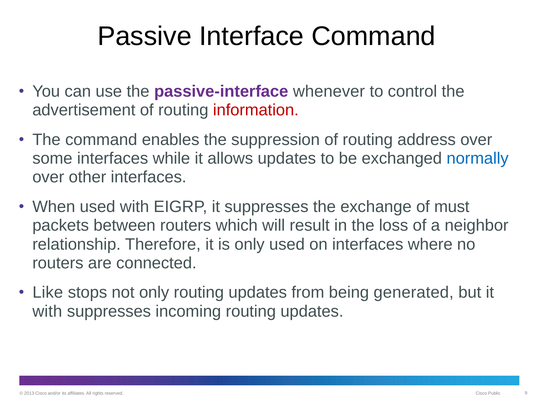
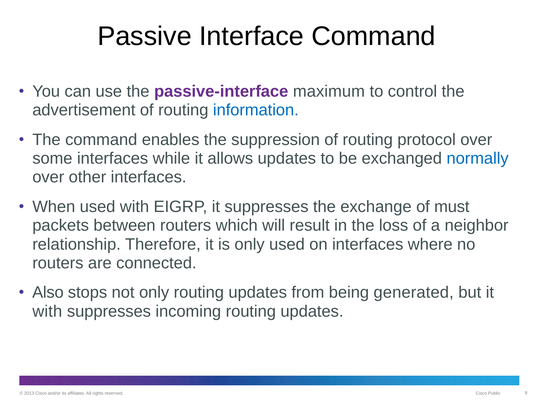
whenever: whenever -> maximum (329, 92)
information colour: red -> blue (256, 110)
address: address -> protocol (427, 140)
Like: Like -> Also (48, 293)
